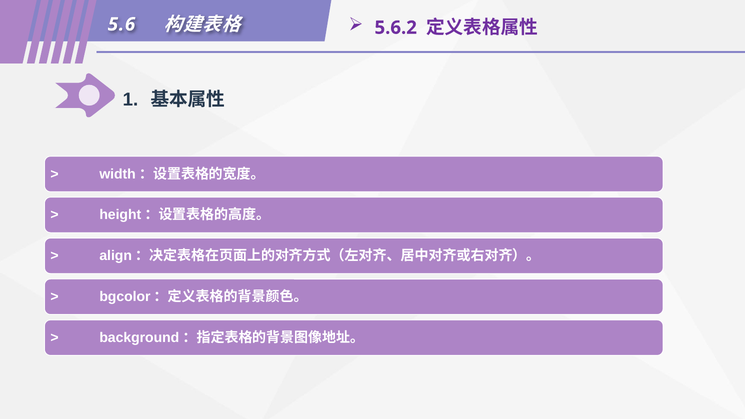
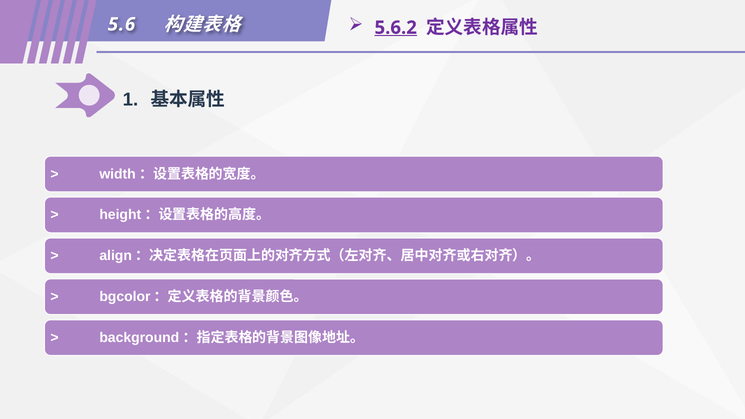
5.6.2 underline: none -> present (396, 28)
